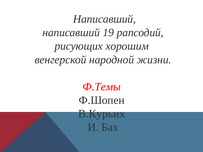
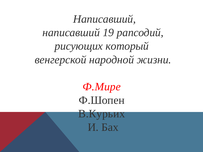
хорошим: хорошим -> который (127, 46)
Ф.Темы: Ф.Темы -> Ф.Мире (102, 87)
